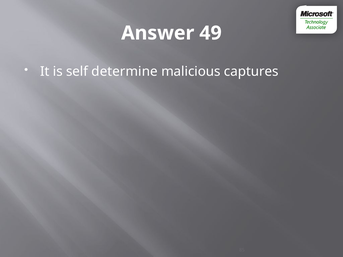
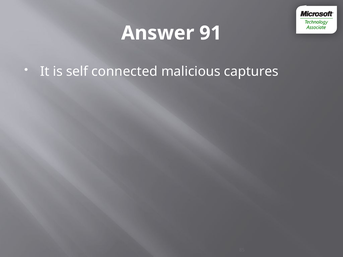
49: 49 -> 91 (211, 33)
determine: determine -> connected (125, 72)
